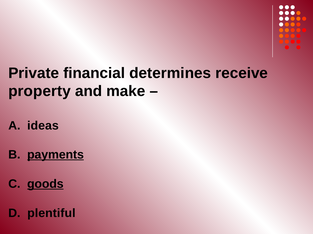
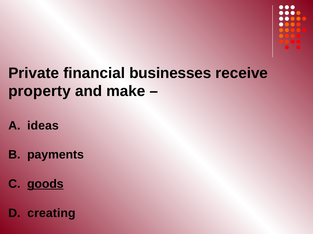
determines: determines -> businesses (170, 73)
payments underline: present -> none (56, 155)
plentiful: plentiful -> creating (51, 214)
